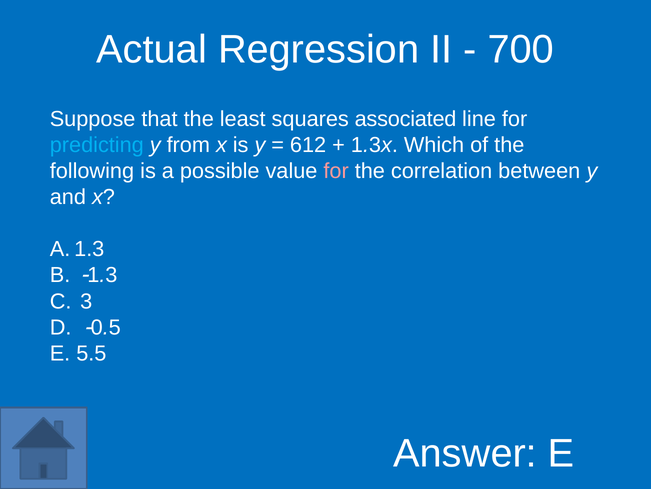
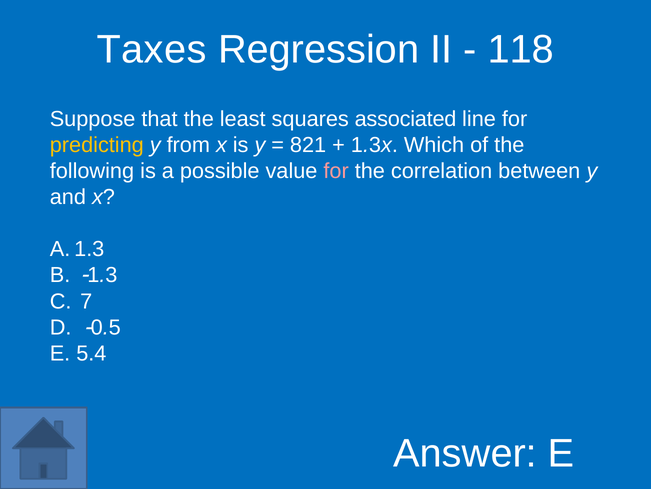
Actual: Actual -> Taxes (151, 49)
700: 700 -> 118 (521, 49)
predicting colour: light blue -> yellow (97, 145)
612: 612 -> 821 (308, 145)
3: 3 -> 7 (86, 301)
5.5: 5.5 -> 5.4 (91, 353)
